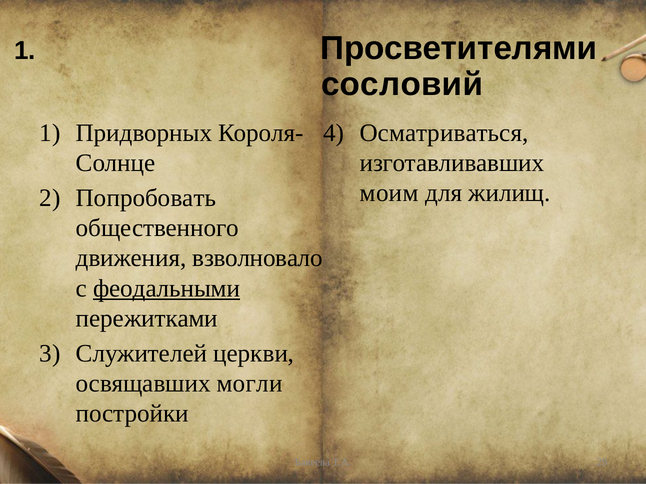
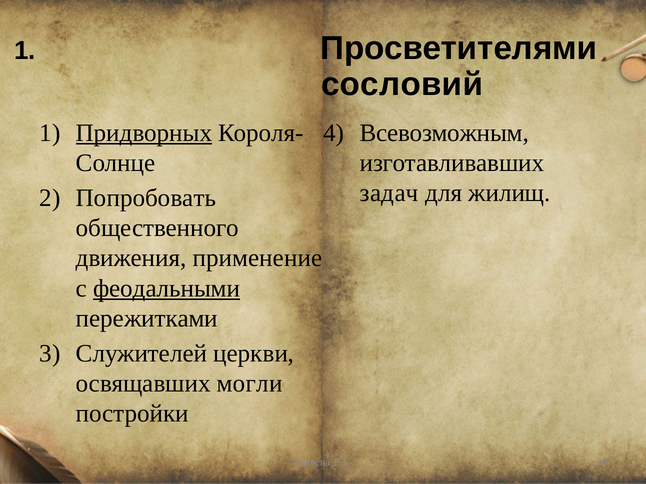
Придворных underline: none -> present (144, 133)
Осматриваться: Осматриваться -> Всевозможным (444, 133)
моим: моим -> задач (389, 193)
взволновало: взволновало -> применение (258, 258)
